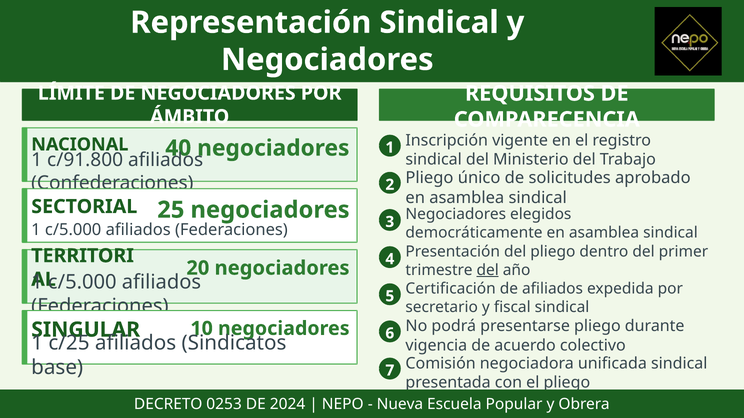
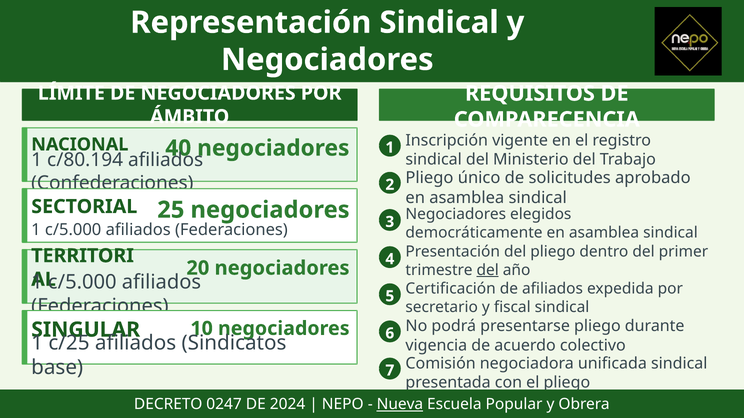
c/91.800: c/91.800 -> c/80.194 (85, 160)
0253: 0253 -> 0247 (224, 405)
Nueva underline: none -> present (400, 405)
